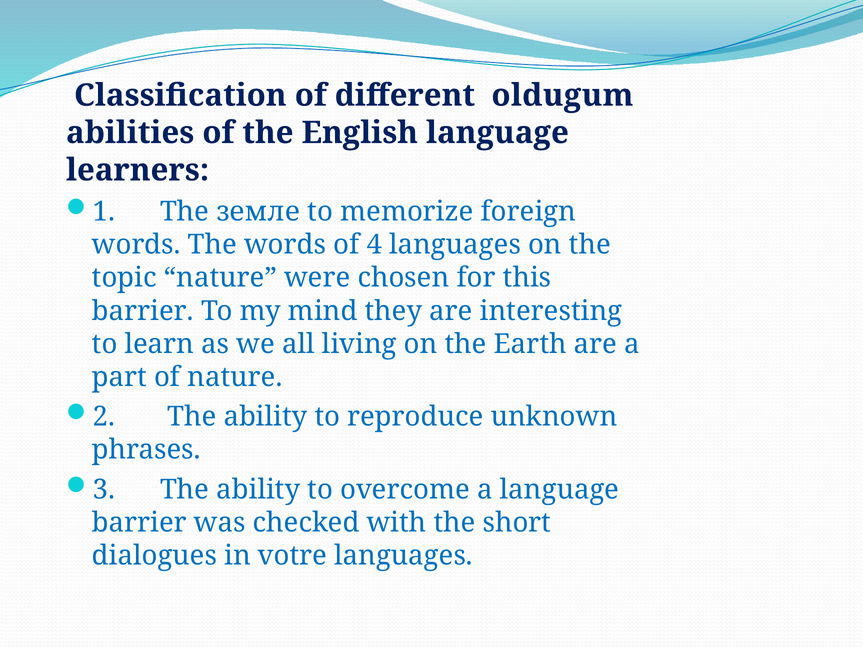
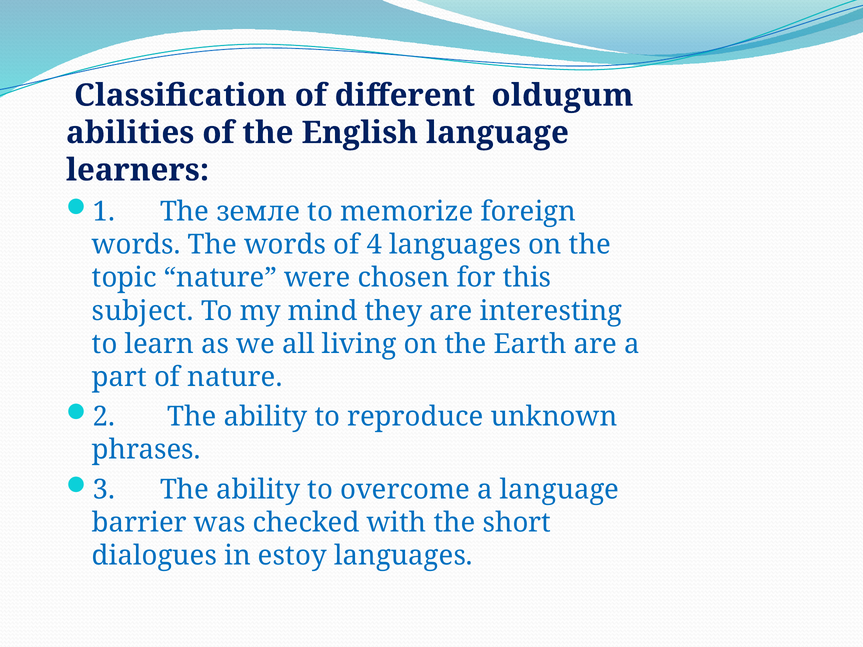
barrier: barrier -> subject (143, 311)
votre: votre -> estoy (292, 556)
